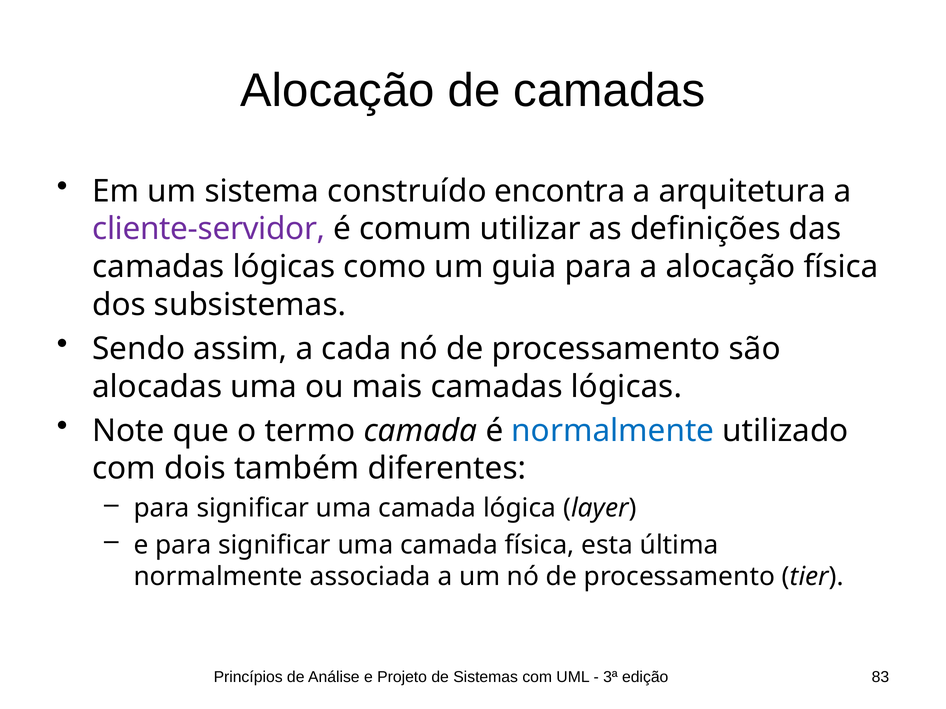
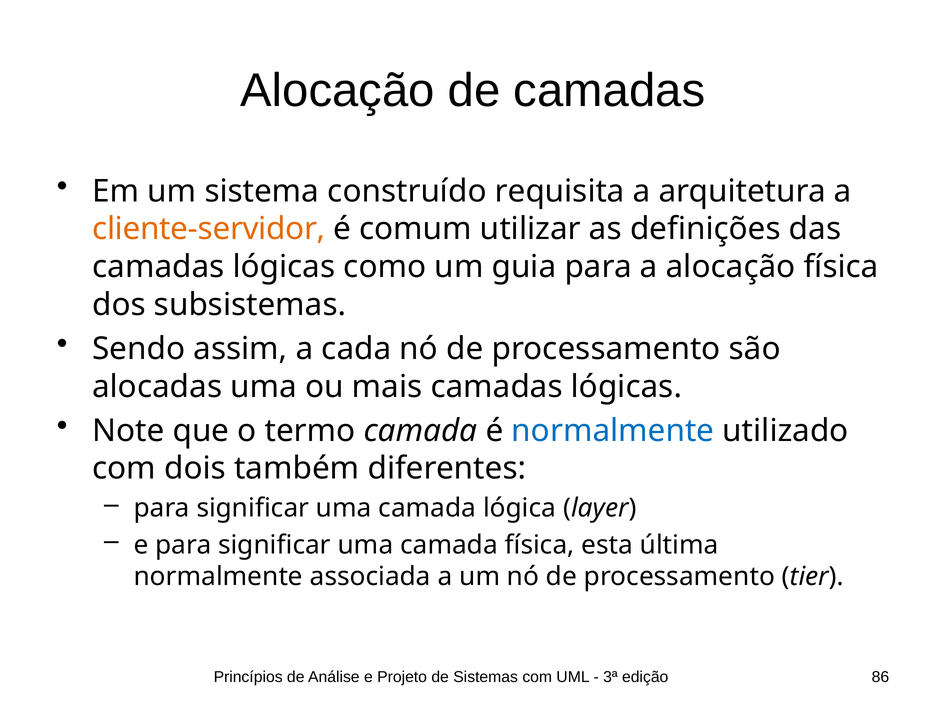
encontra: encontra -> requisita (560, 191)
cliente-servidor colour: purple -> orange (209, 229)
83: 83 -> 86 (880, 677)
